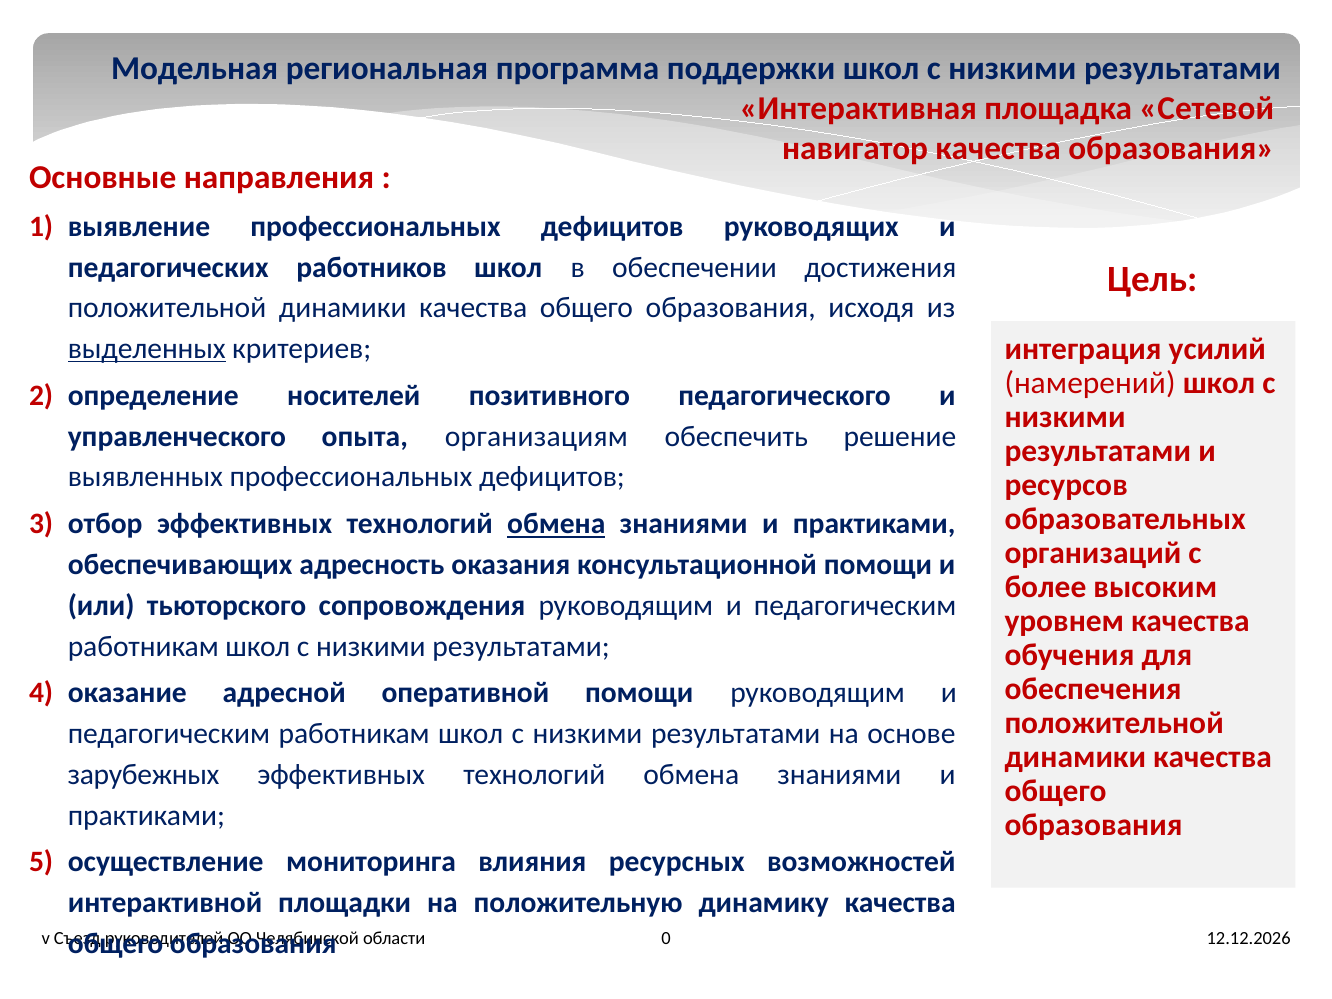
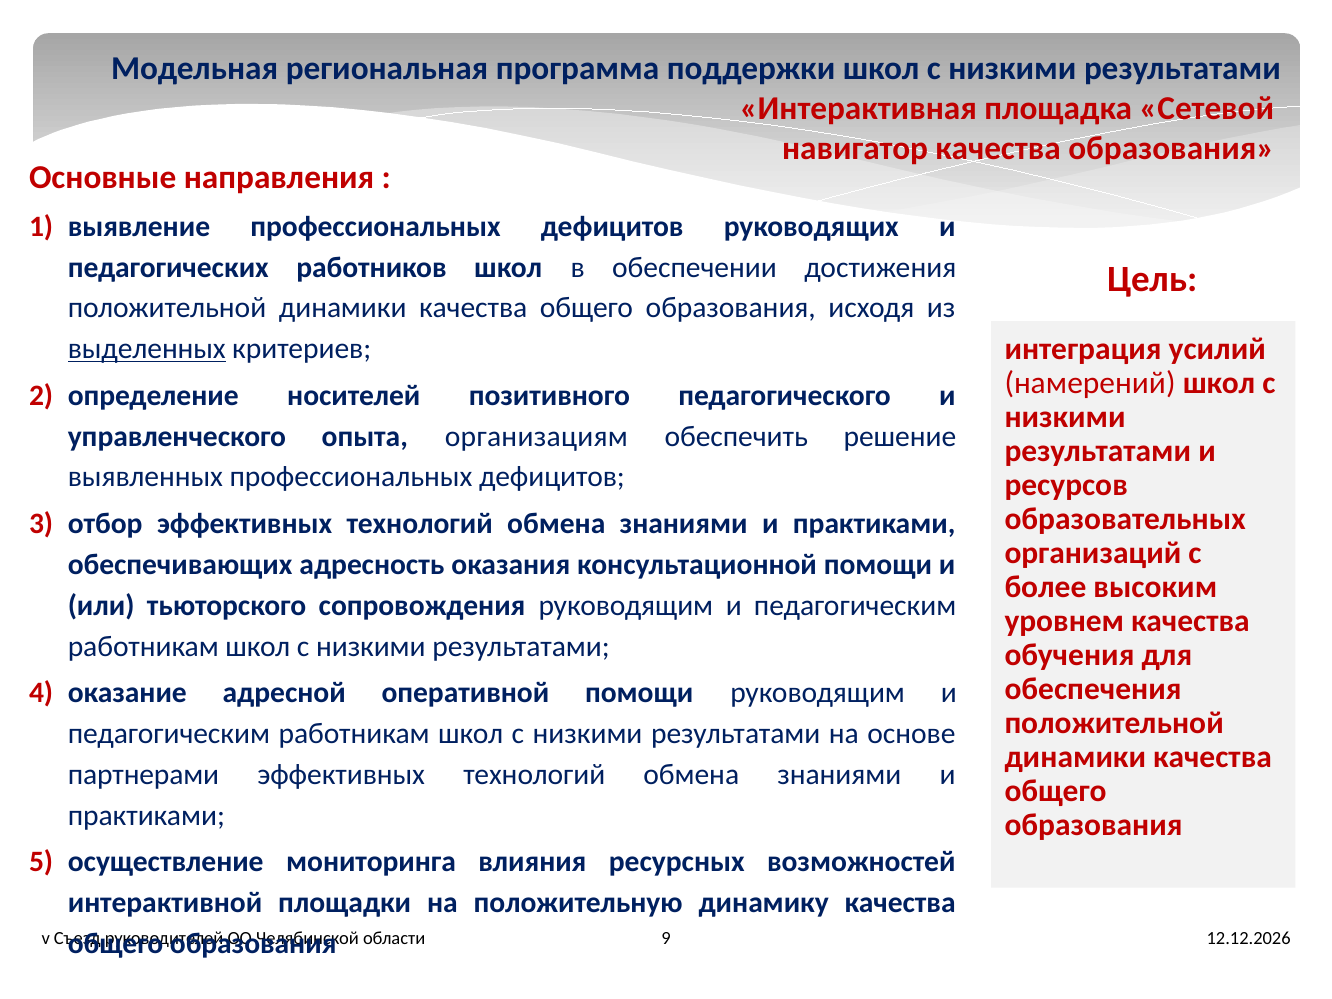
обмена underline: present -> none (556, 524)
зарубежных: зарубежных -> партнерами (144, 775)
0: 0 -> 9 (666, 938)
